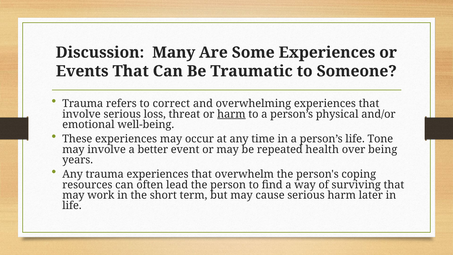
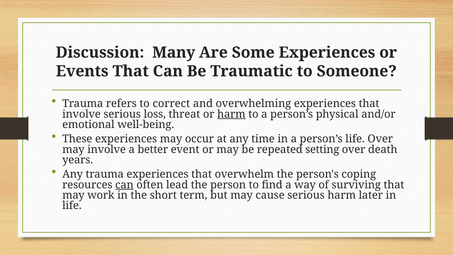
life Tone: Tone -> Over (380, 139)
health: health -> setting (322, 149)
being: being -> death (383, 149)
can underline: none -> present (124, 185)
